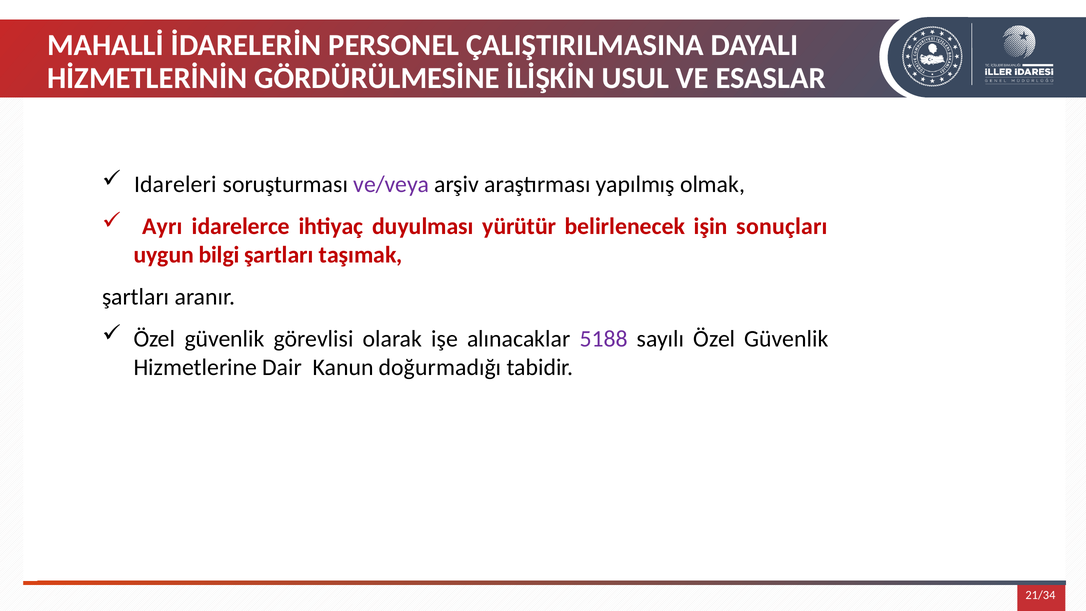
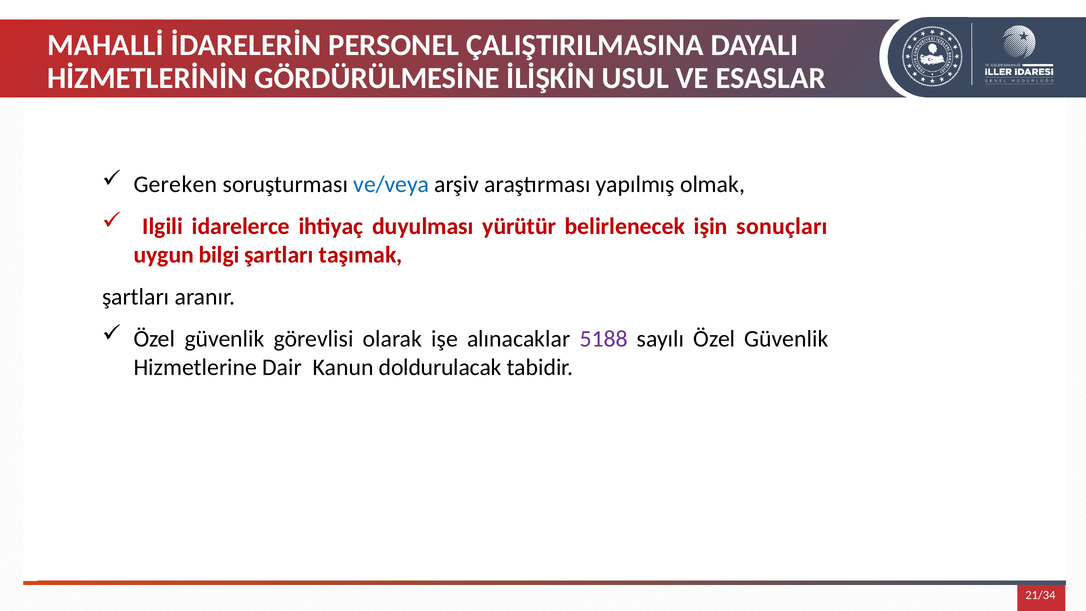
Idareleri: Idareleri -> Gereken (175, 184)
ve/veya colour: purple -> blue (391, 184)
Ayrı: Ayrı -> Ilgili (163, 226)
doğurmadığı: doğurmadığı -> doldurulacak (440, 367)
